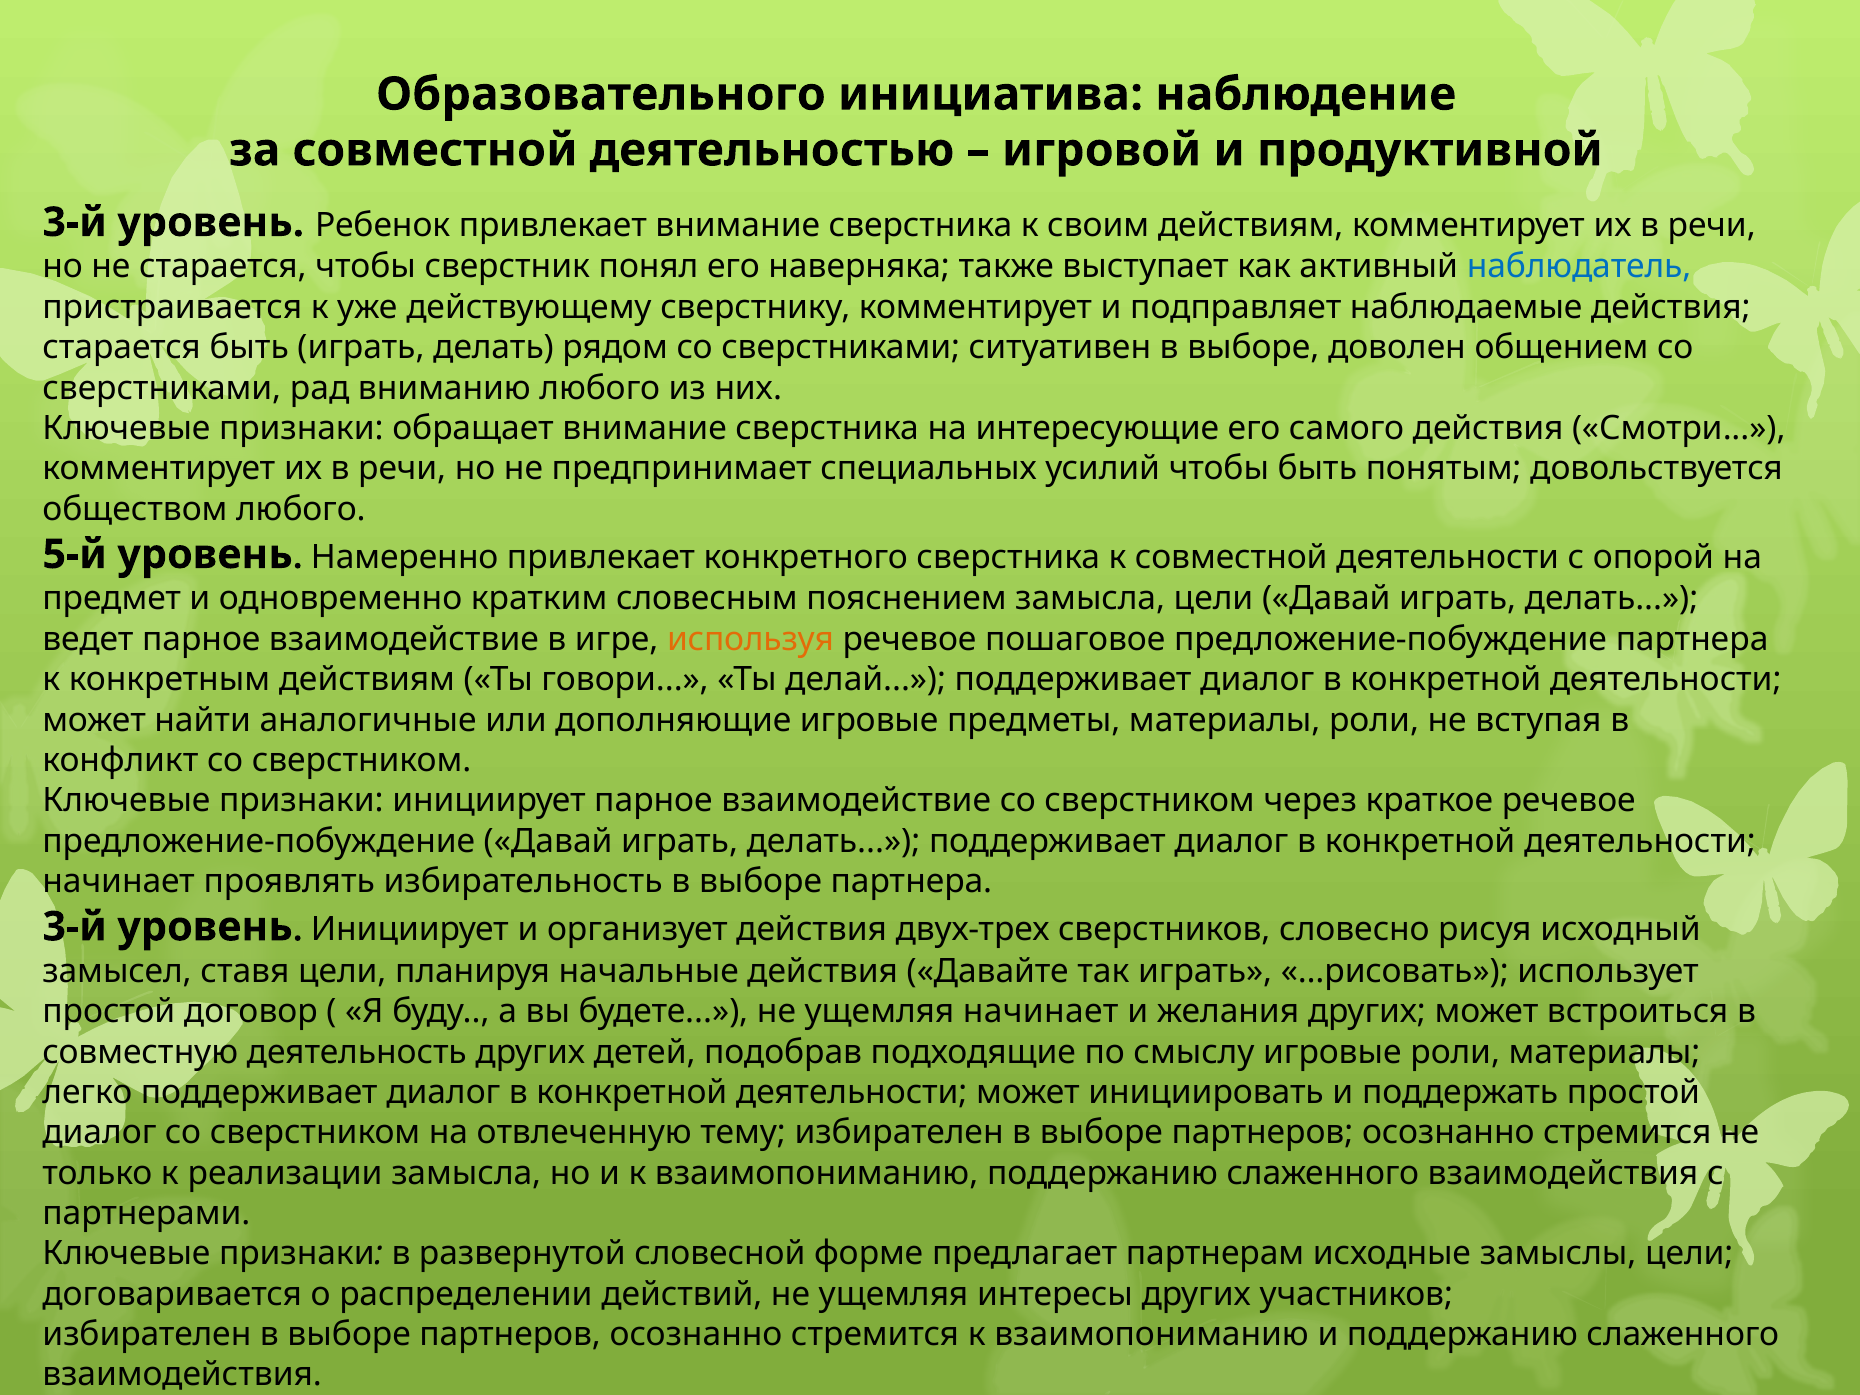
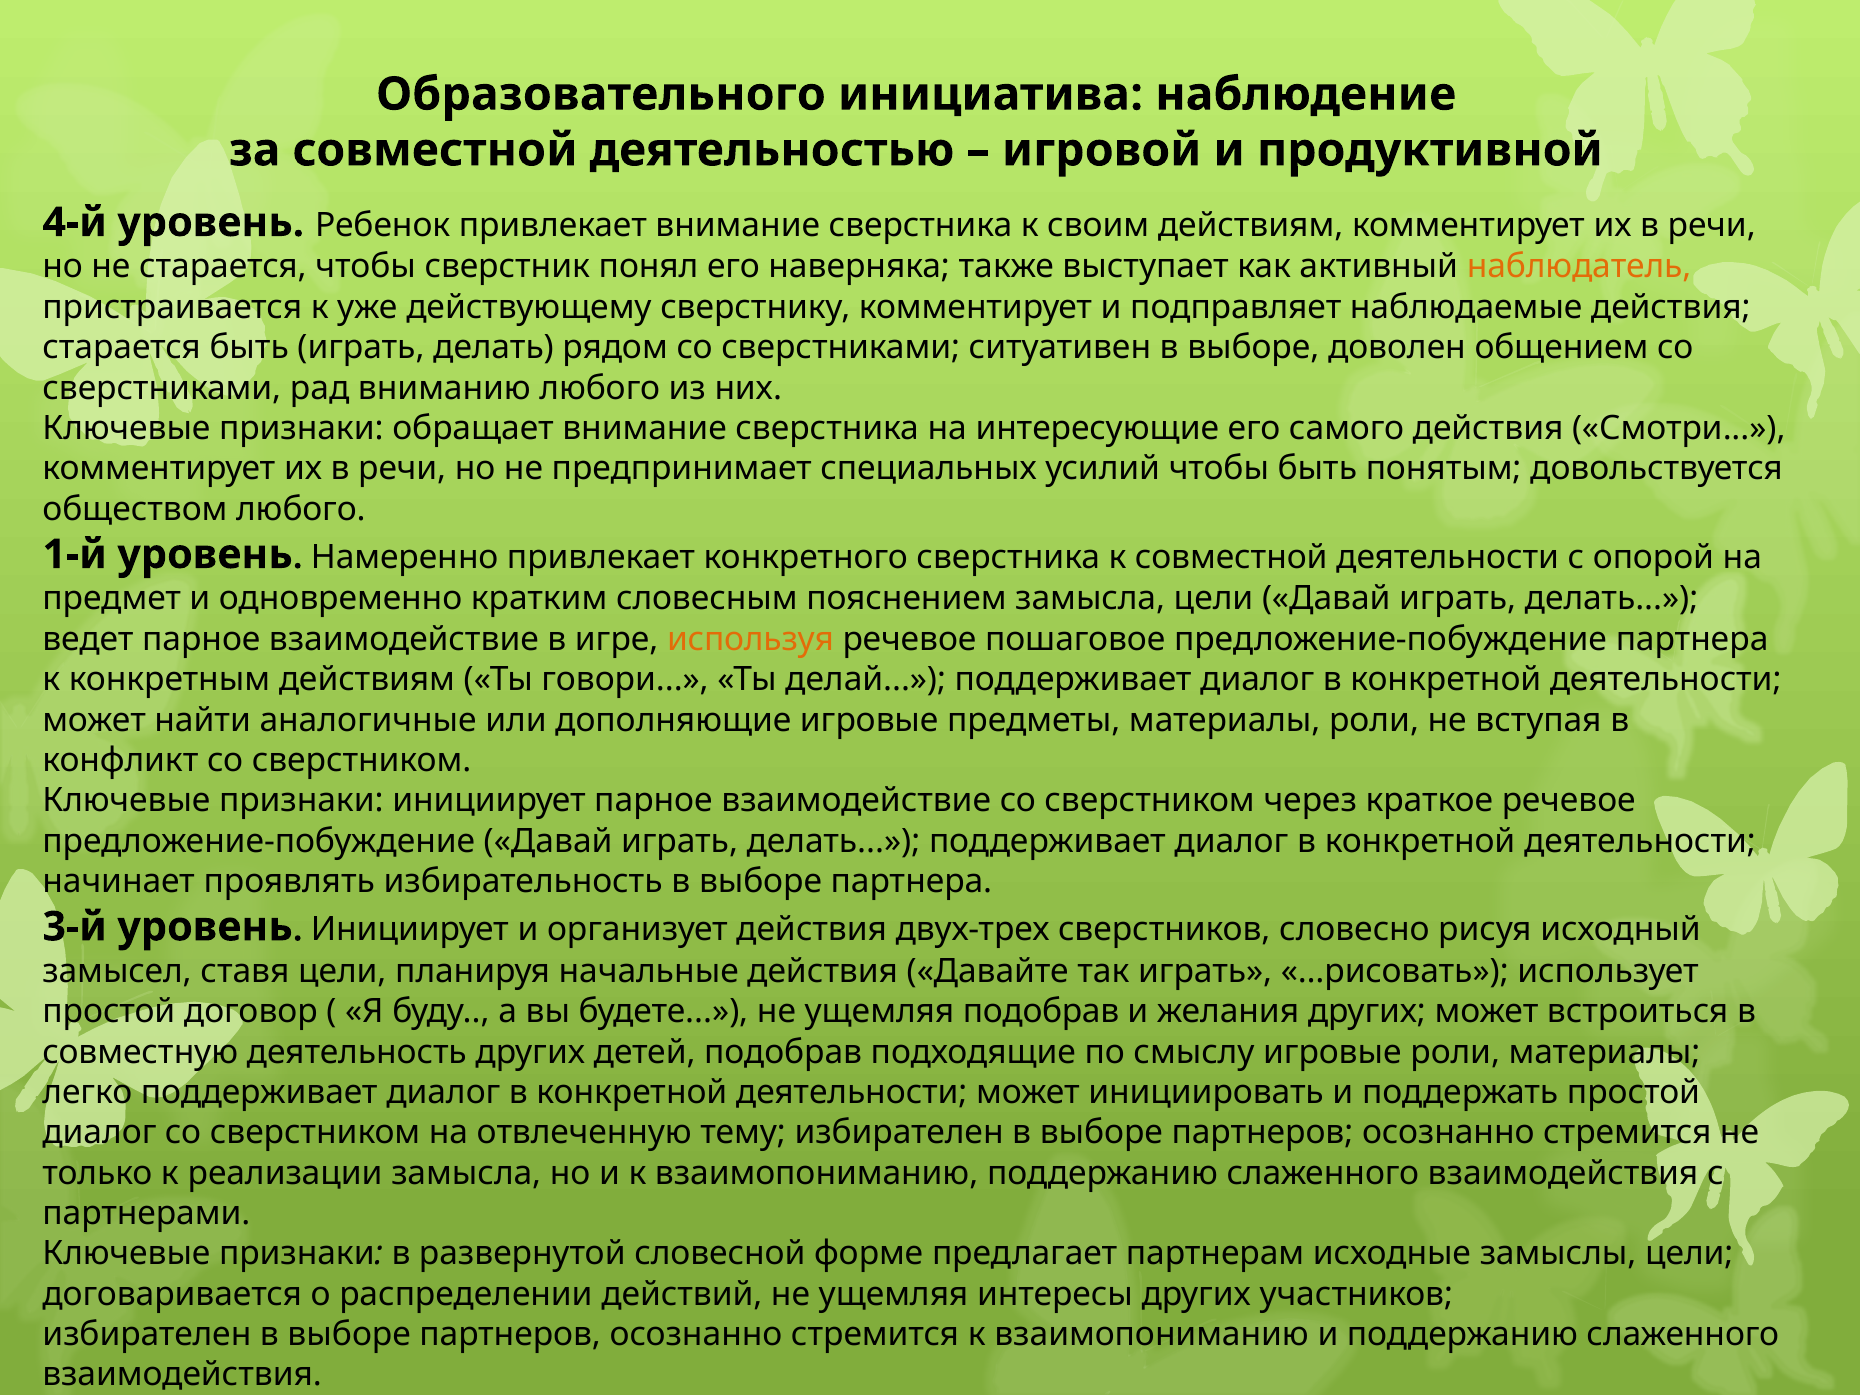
3-й: 3-й -> 4-й (75, 222)
наблюдатель colour: blue -> orange (1579, 267)
5-й: 5-й -> 1-й (75, 554)
ущемляя начинает: начинает -> подобрав (1041, 1012)
